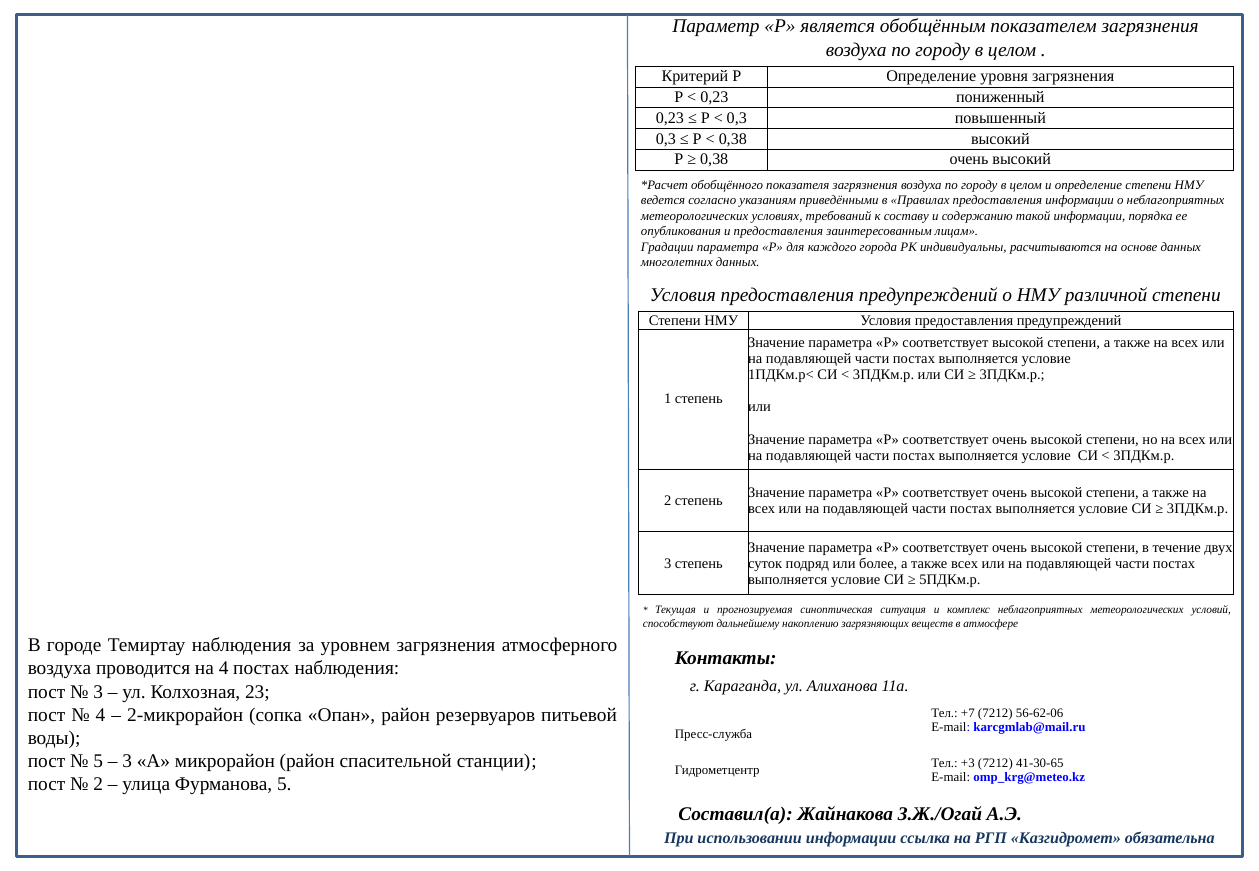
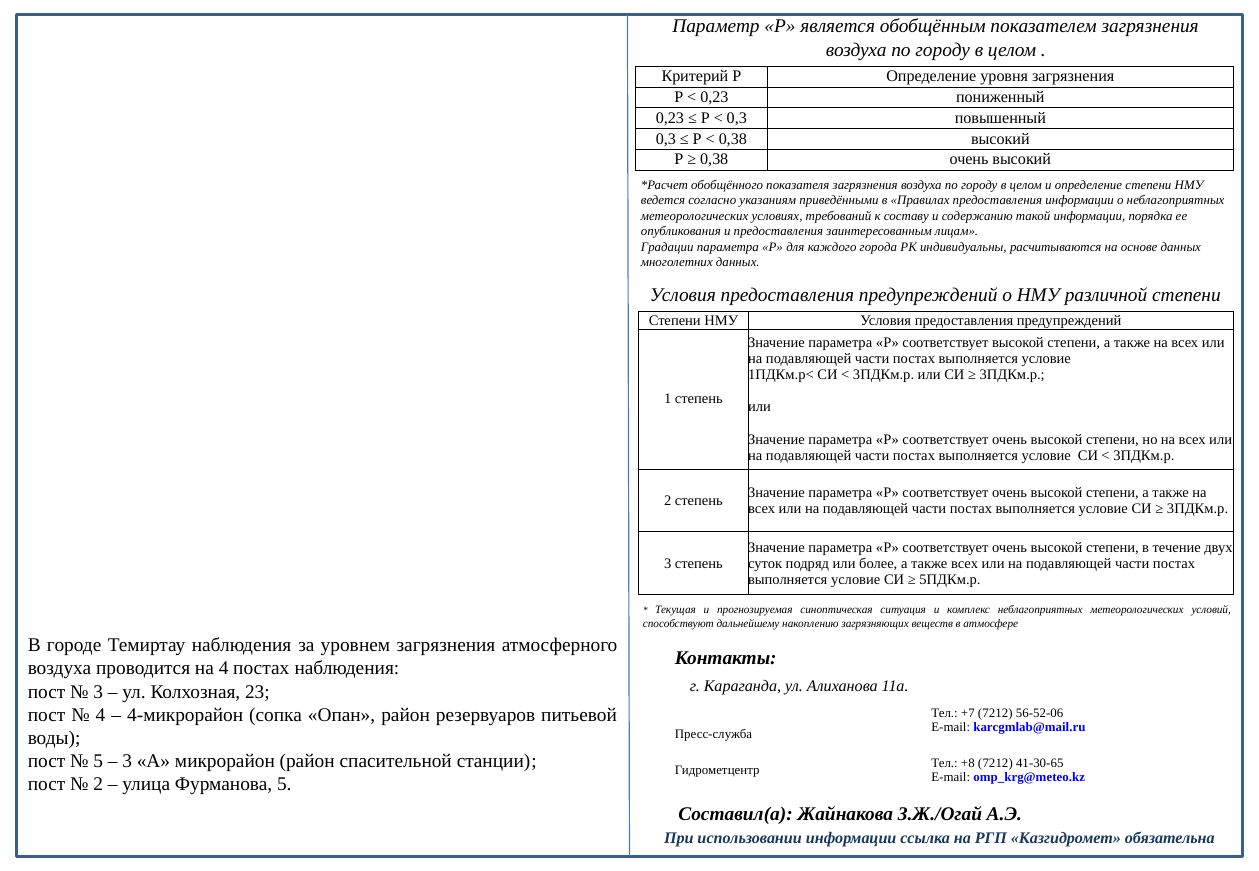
2-микрорайон: 2-микрорайон -> 4-микрорайон (185, 715)
56-62-06: 56-62-06 -> 56-52-06 (1040, 713)
+3: +3 -> +8 (968, 764)
